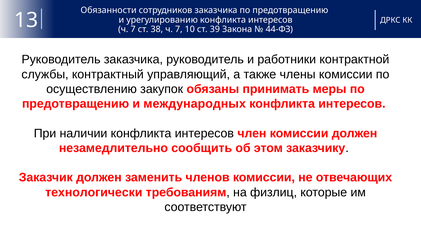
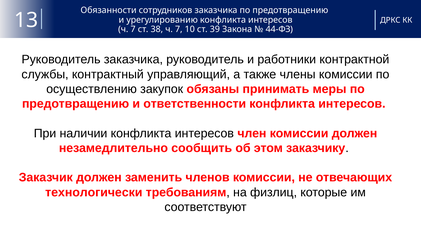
международных: международных -> ответственности (195, 104)
